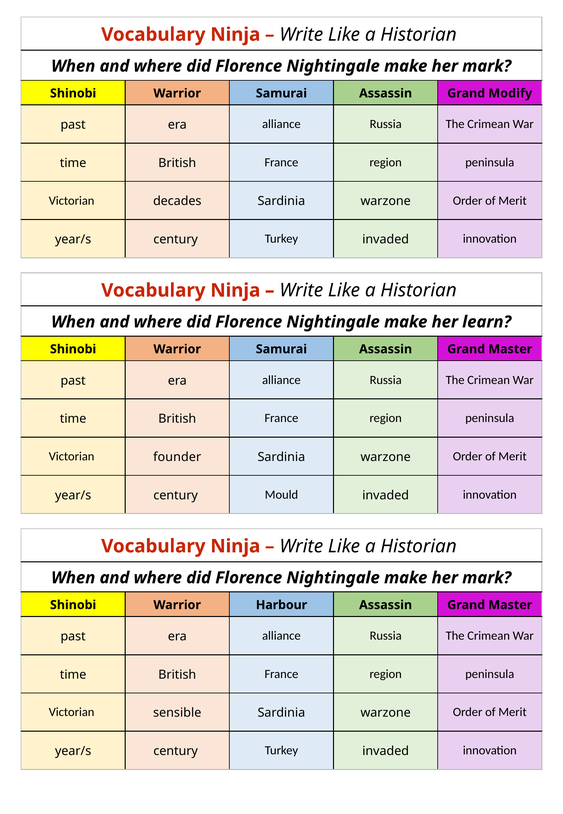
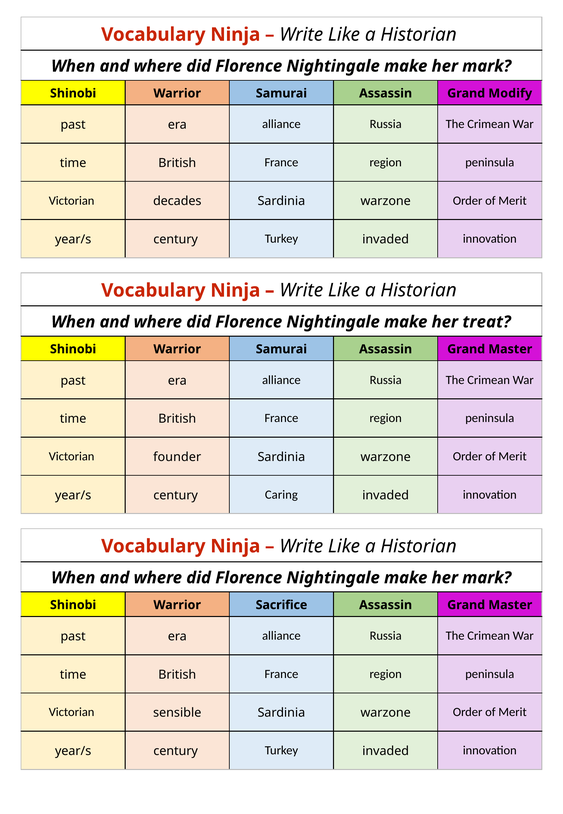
learn: learn -> treat (487, 322)
Mould: Mould -> Caring (281, 494)
Harbour: Harbour -> Sacrifice (281, 604)
